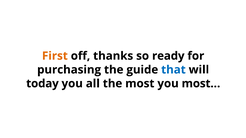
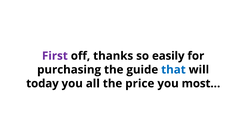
First colour: orange -> purple (55, 56)
ready: ready -> easily (168, 56)
most: most -> price (140, 84)
